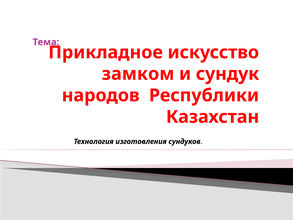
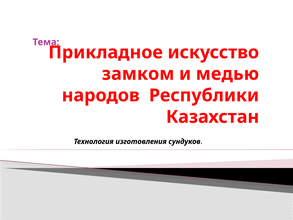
сундук: сундук -> медью (227, 74)
